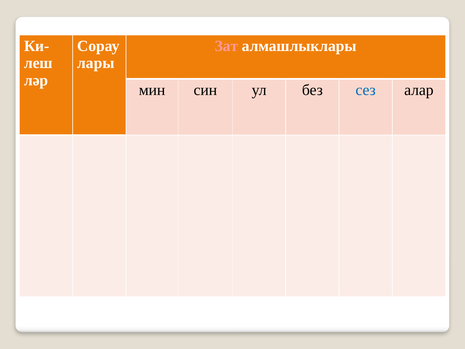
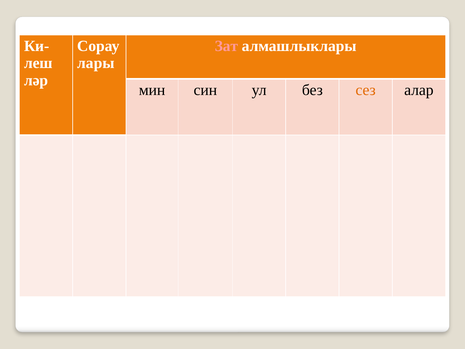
сез colour: blue -> orange (366, 90)
